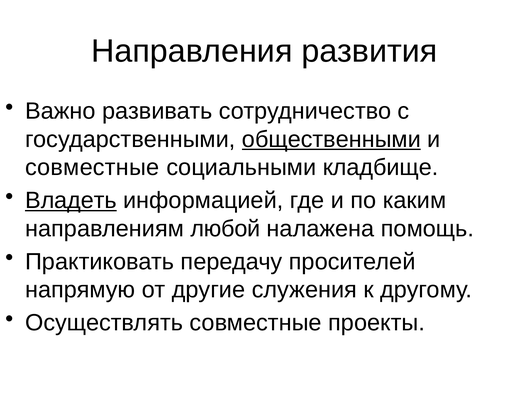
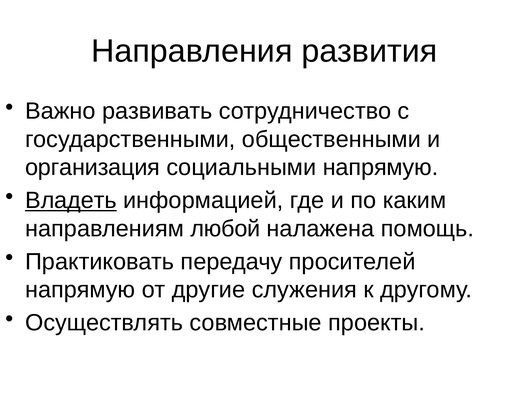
общественными underline: present -> none (331, 139)
совместные: совместные -> организация (93, 167)
социальными кладбище: кладбище -> напрямую (381, 167)
